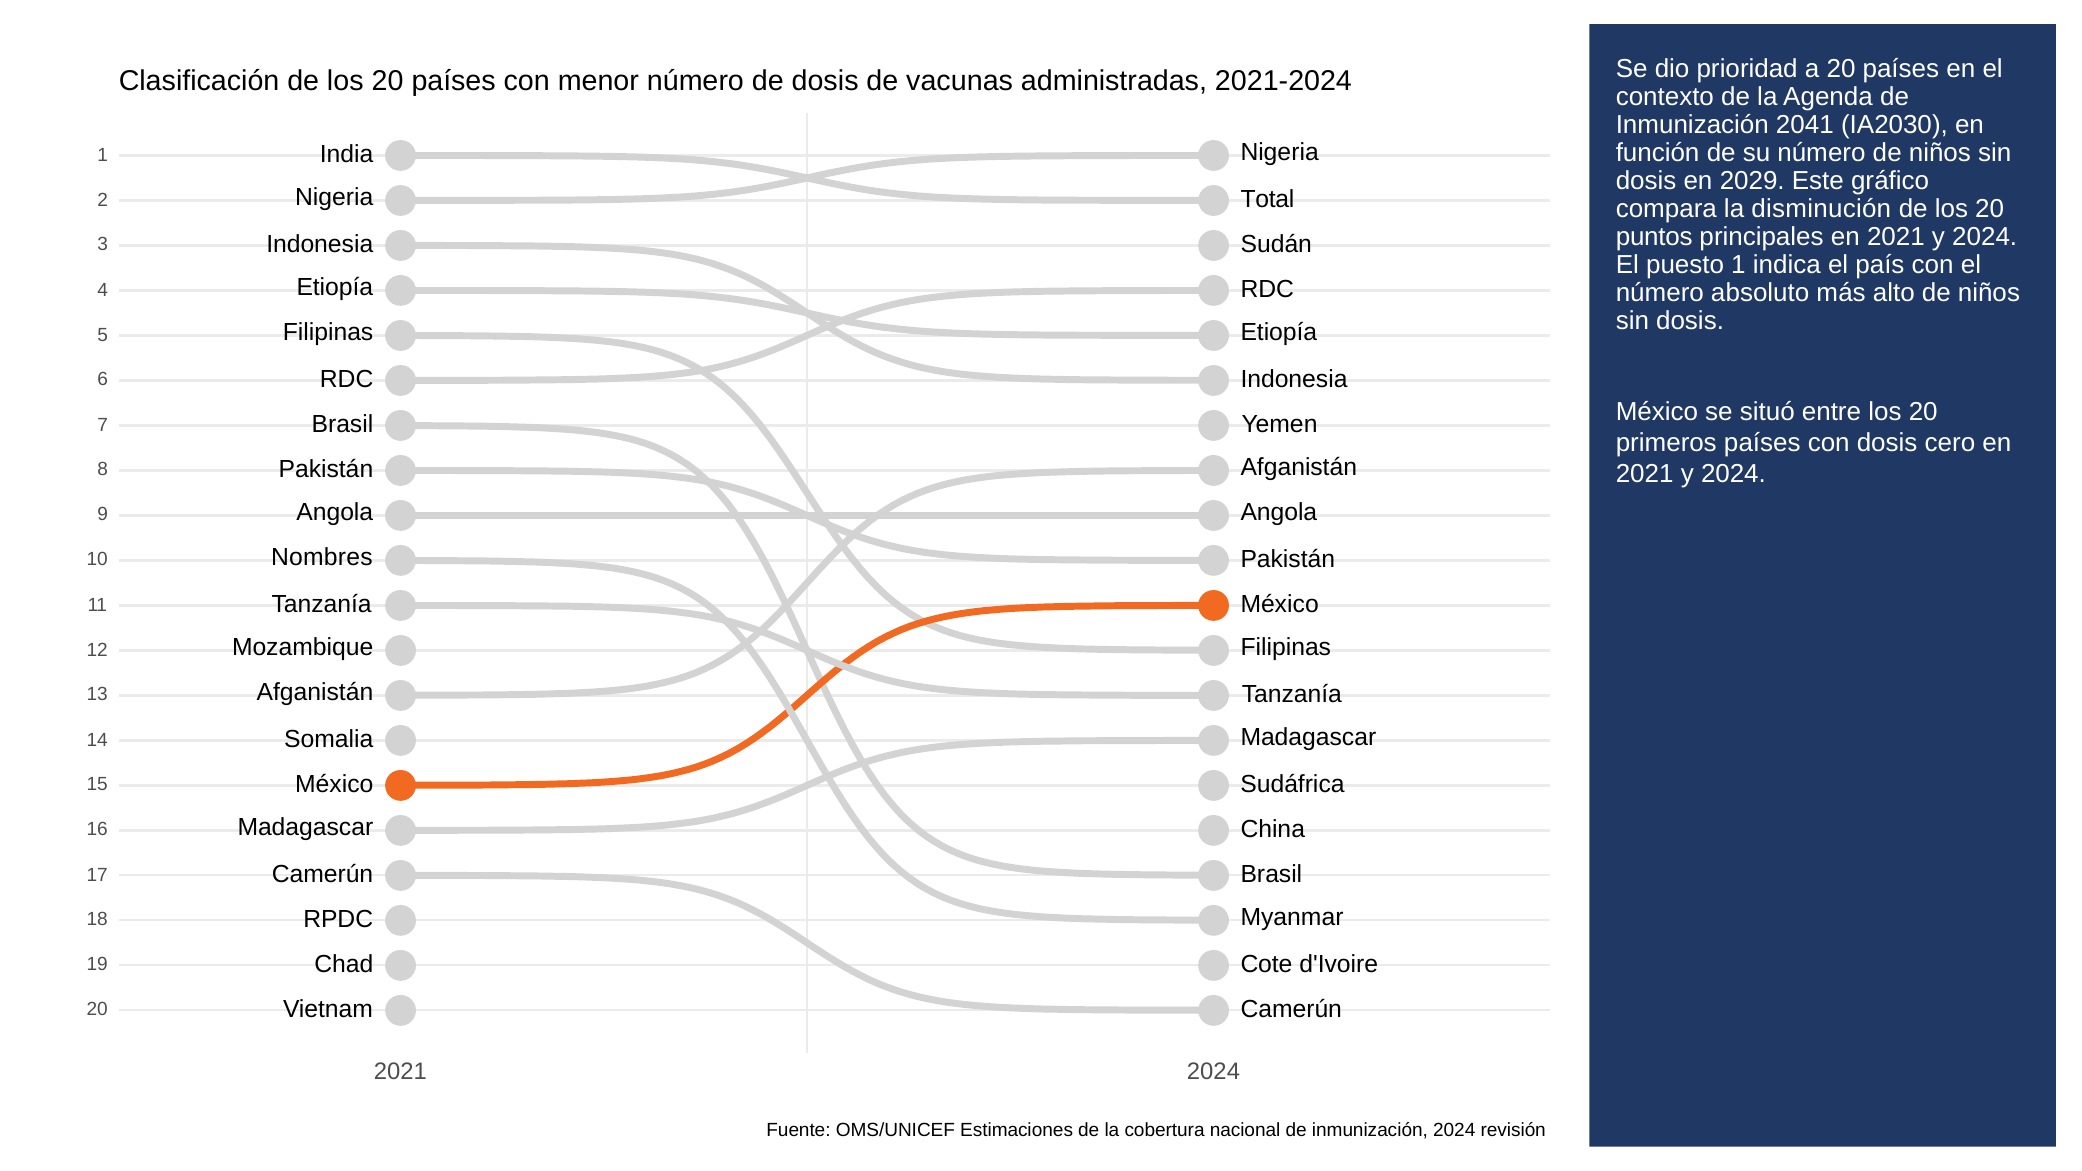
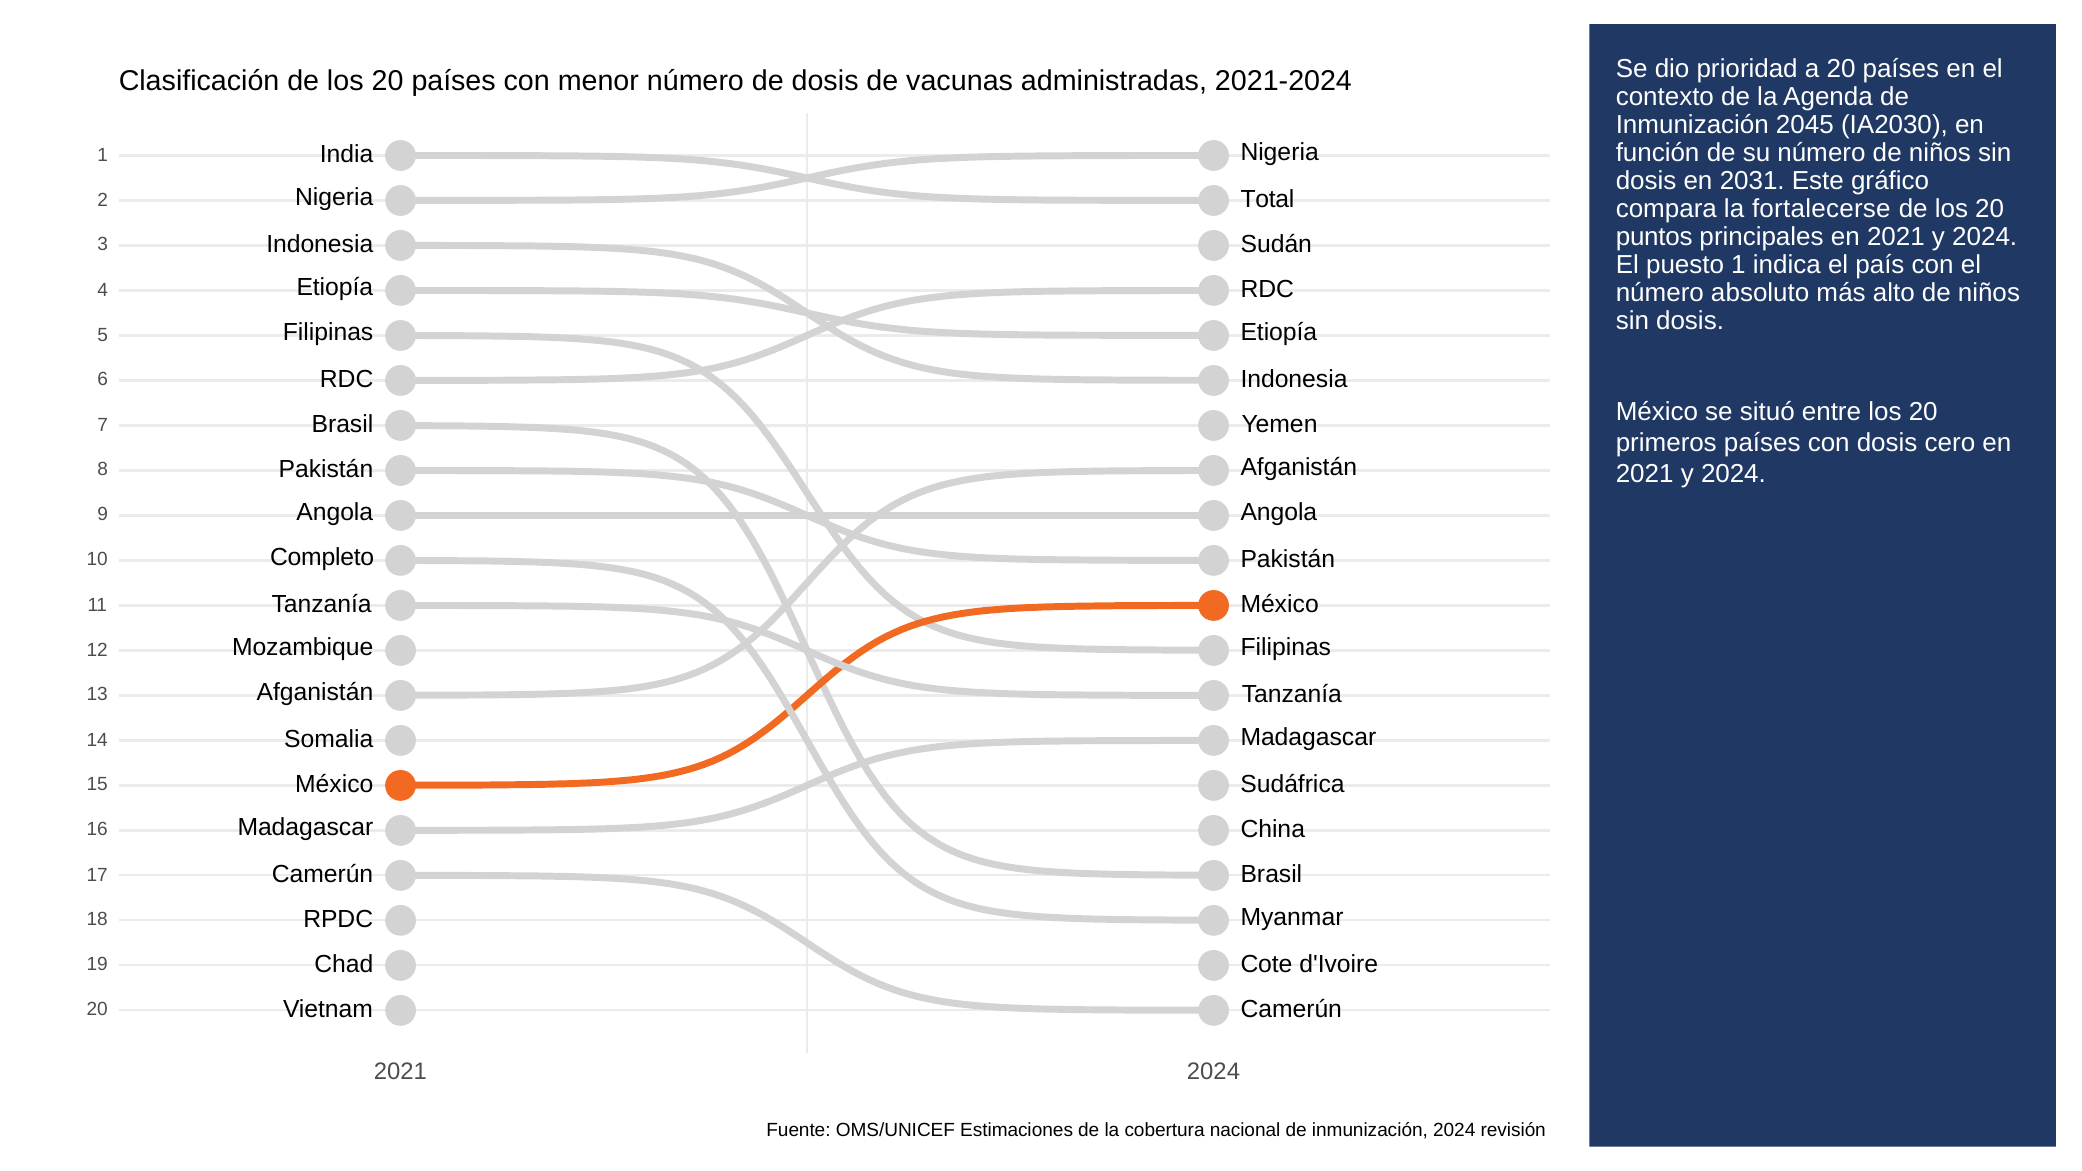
2041: 2041 -> 2045 (1805, 125)
2029: 2029 -> 2031 (1752, 181)
disminución: disminución -> fortalecerse (1821, 209)
Nombres: Nombres -> Completo (322, 557)
